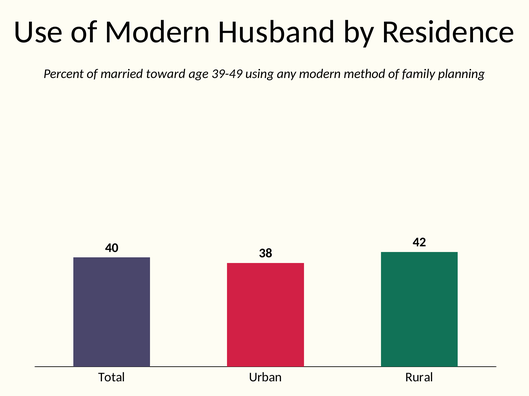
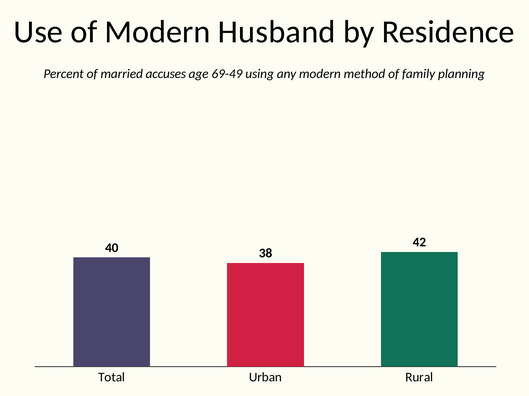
toward: toward -> accuses (166, 74)
39-49: 39-49 -> 69-49 (227, 74)
